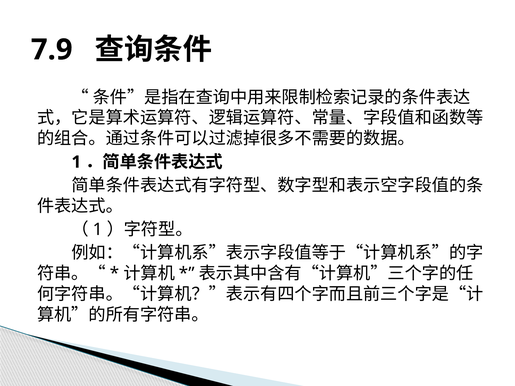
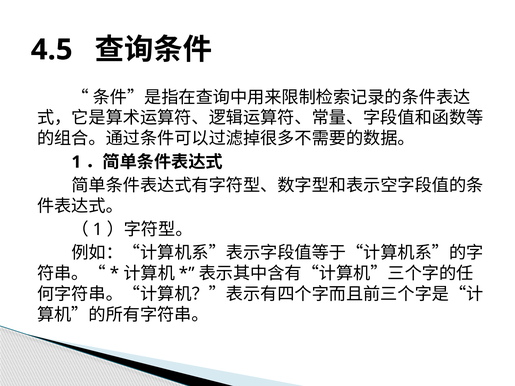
7.9: 7.9 -> 4.5 (52, 50)
